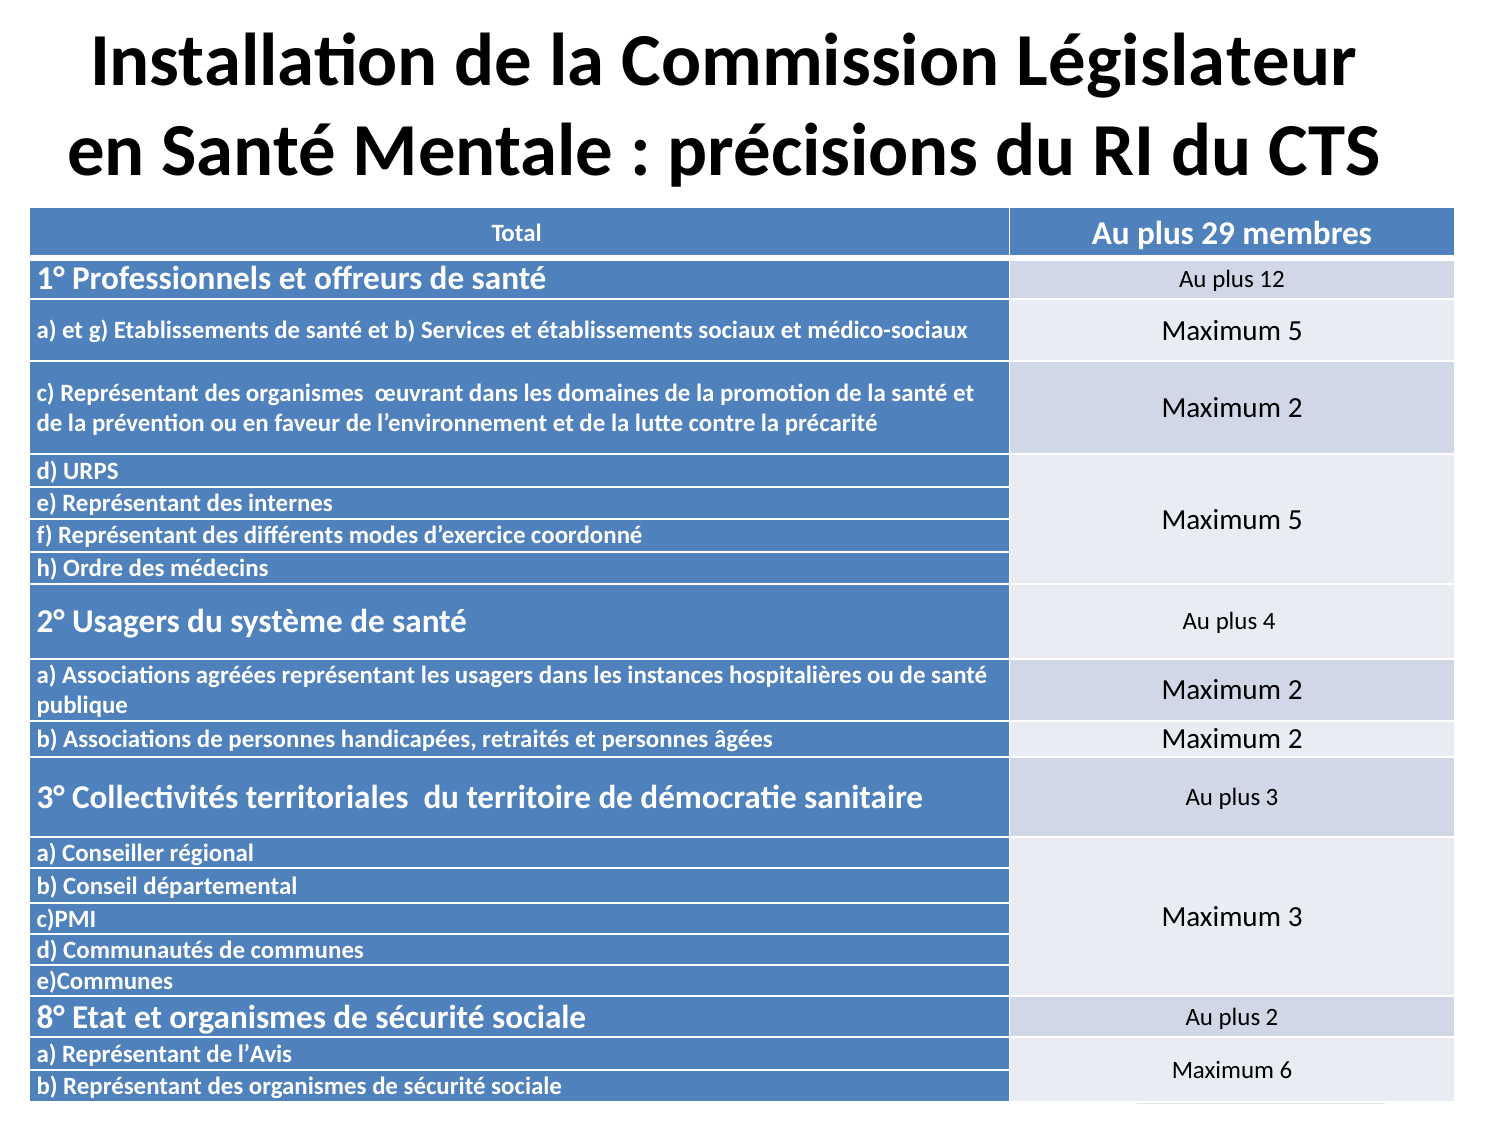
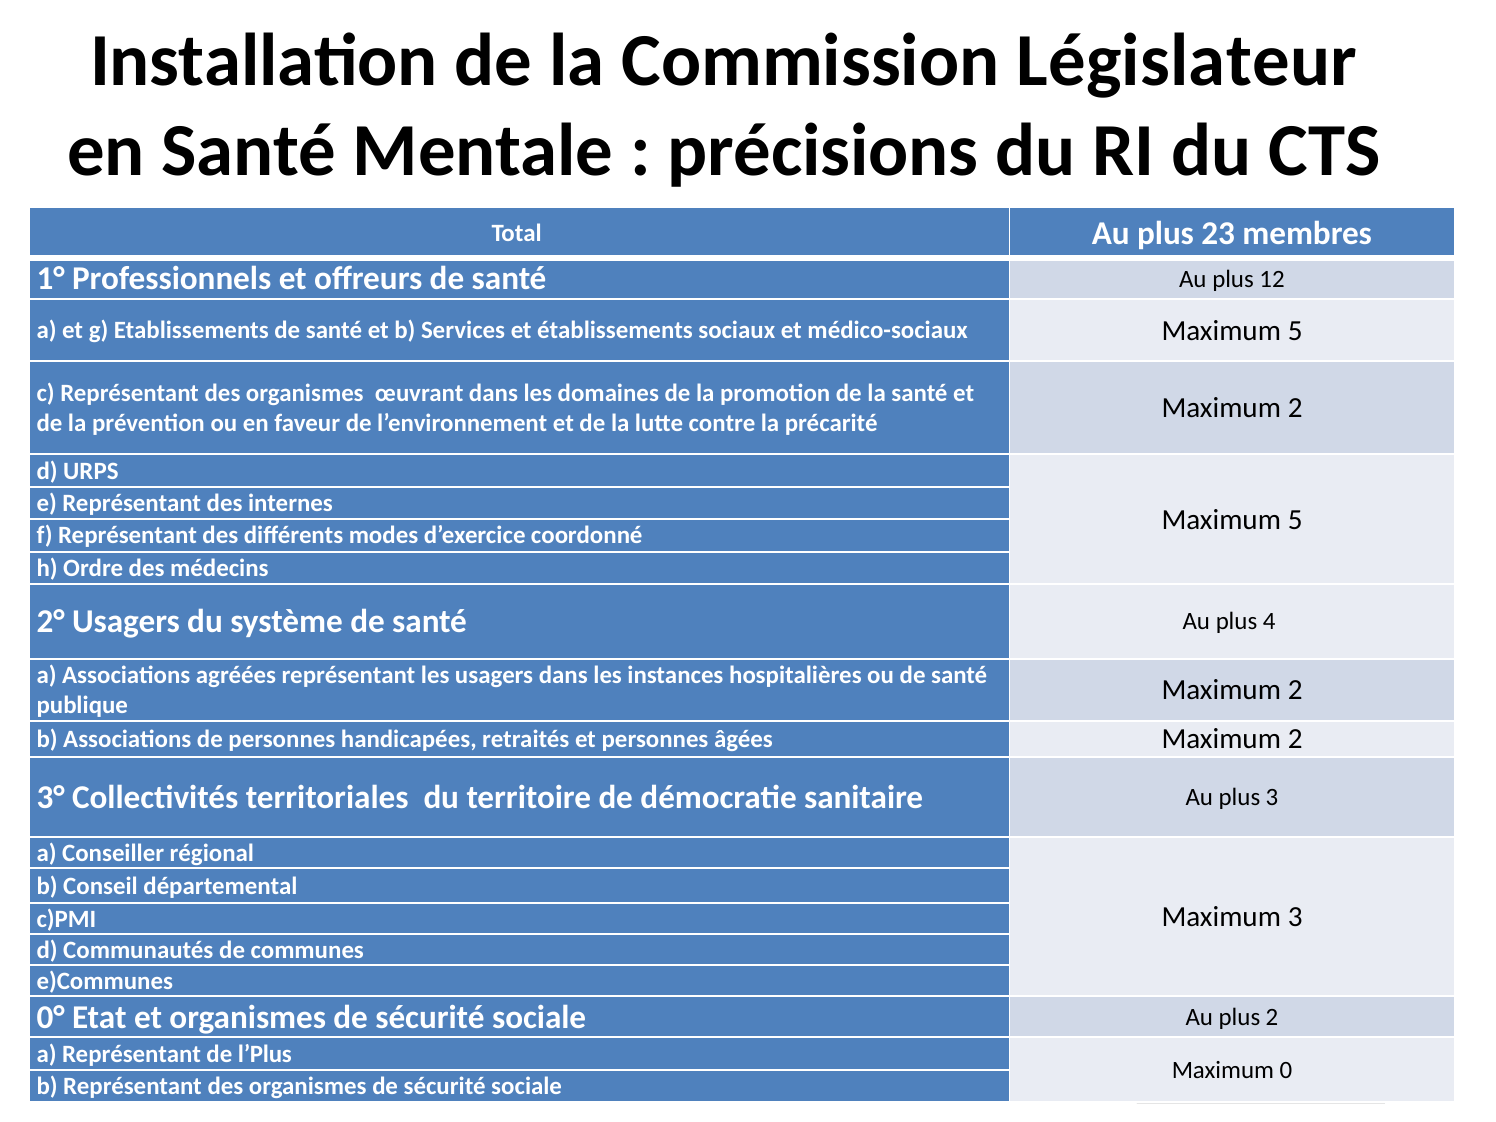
29: 29 -> 23 (1218, 233)
8°: 8° -> 0° (51, 1017)
l’Avis: l’Avis -> l’Plus (265, 1054)
6: 6 -> 0 (1286, 1070)
